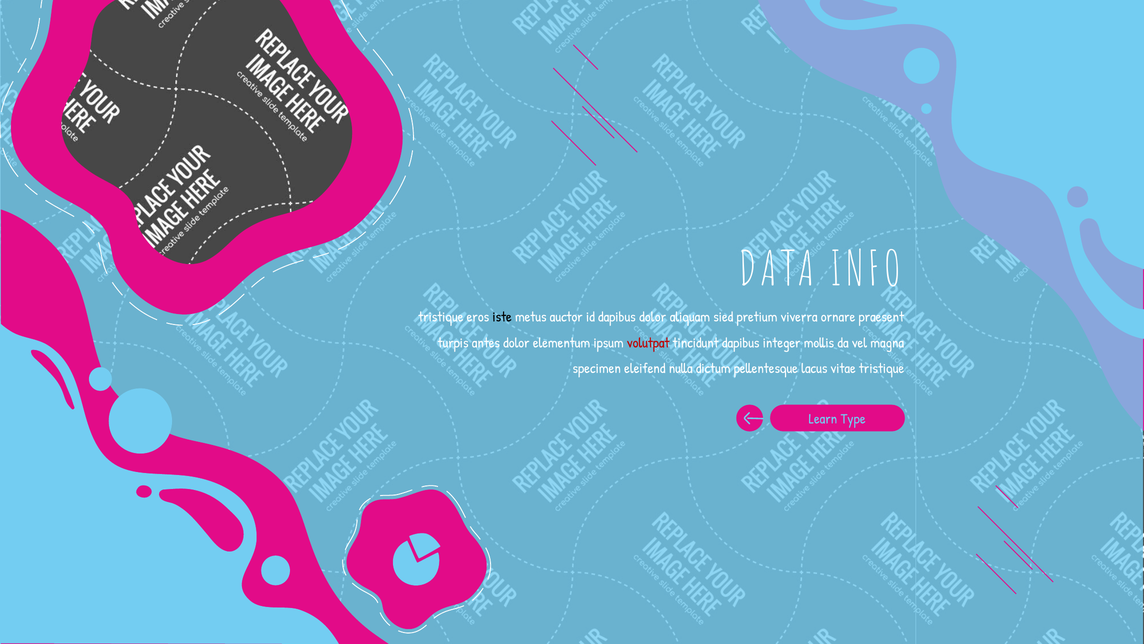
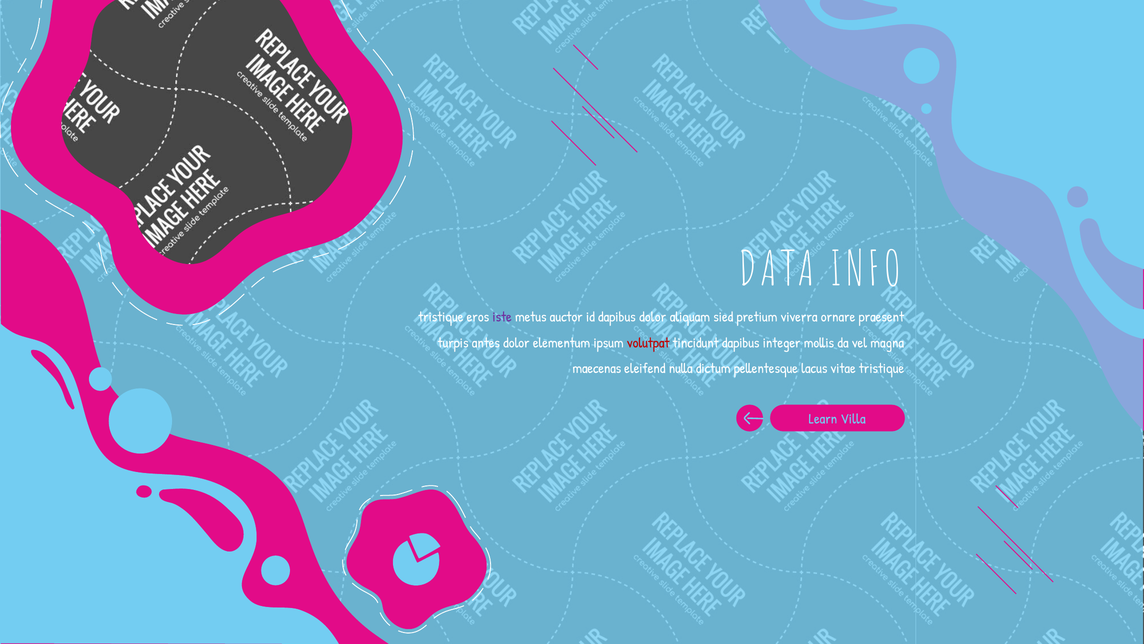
iste colour: black -> purple (502, 317)
specimen: specimen -> maecenas (597, 368)
Type: Type -> Villa (853, 418)
